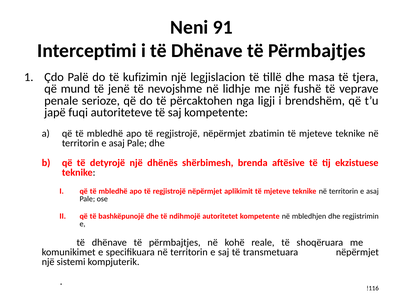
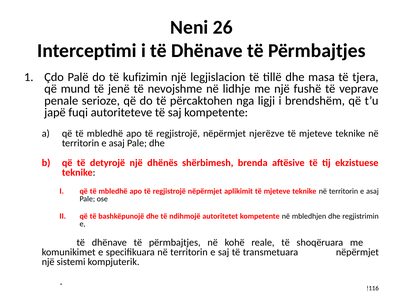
91: 91 -> 26 (223, 27)
zbatimin: zbatimin -> njerëzve (267, 134)
